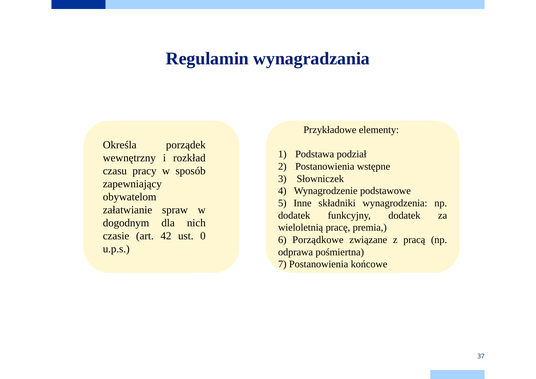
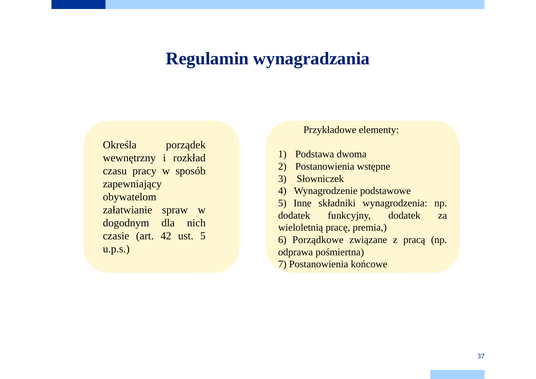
podział: podział -> dwoma (352, 154)
ust 0: 0 -> 5 (203, 236)
